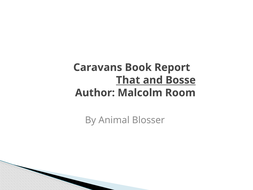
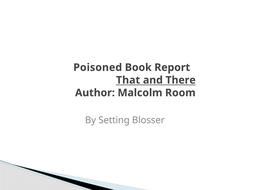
Caravans: Caravans -> Poisoned (98, 67)
Bosse: Bosse -> There (181, 80)
Animal: Animal -> Setting (114, 120)
